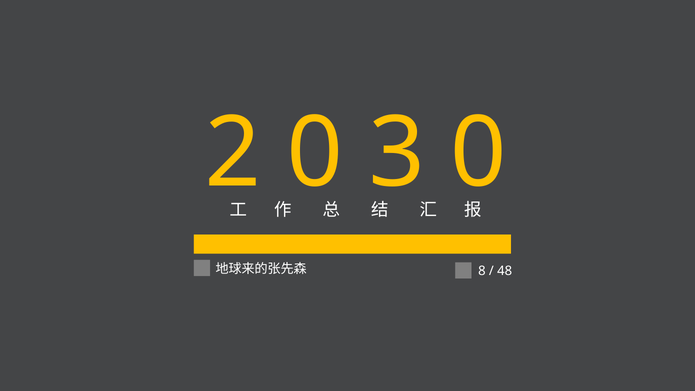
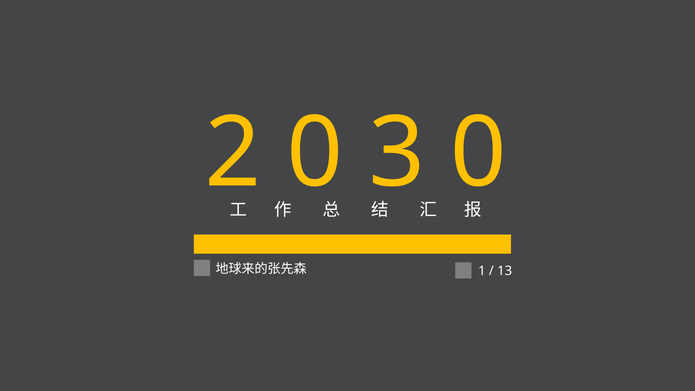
8: 8 -> 1 (482, 271)
48: 48 -> 13 (505, 271)
